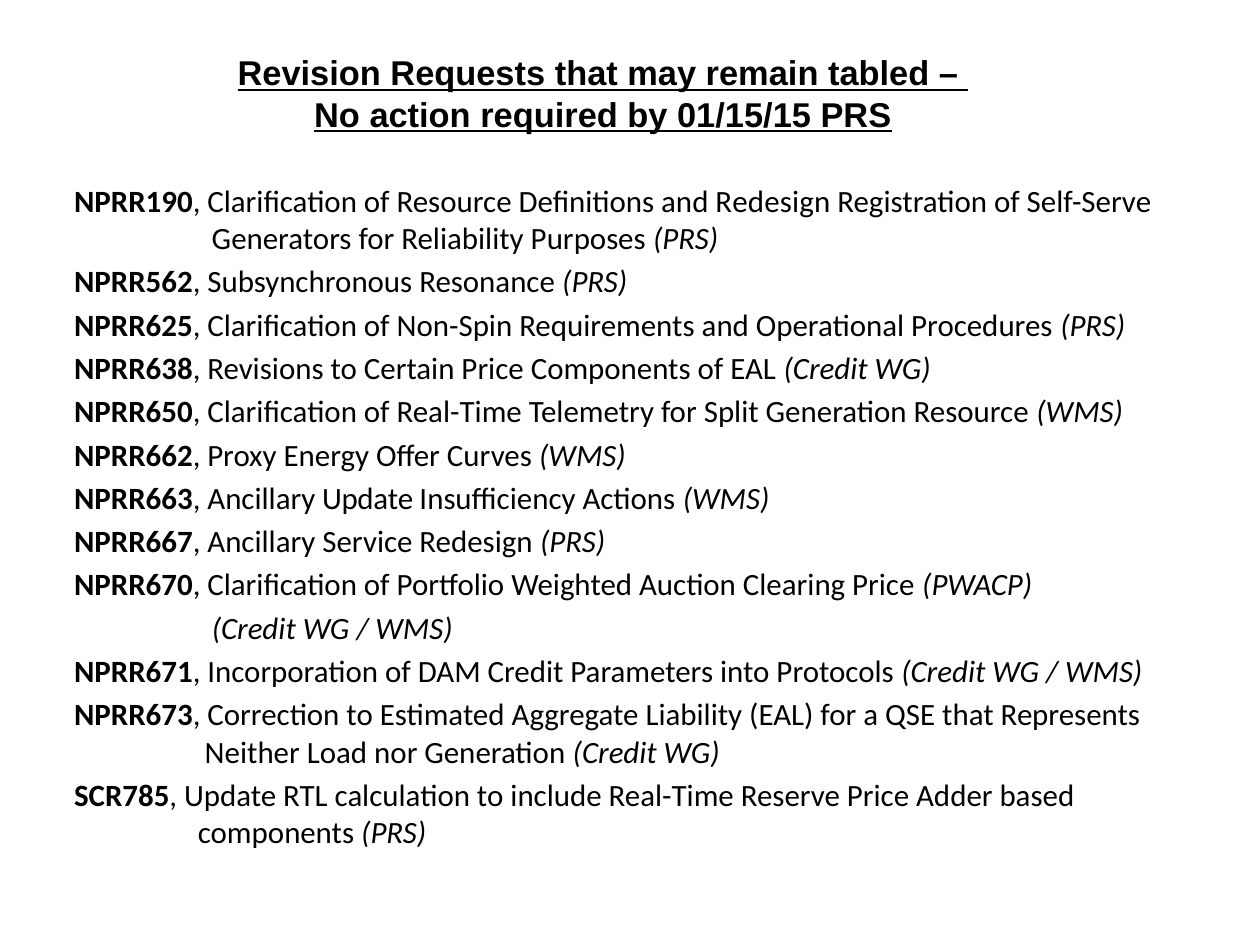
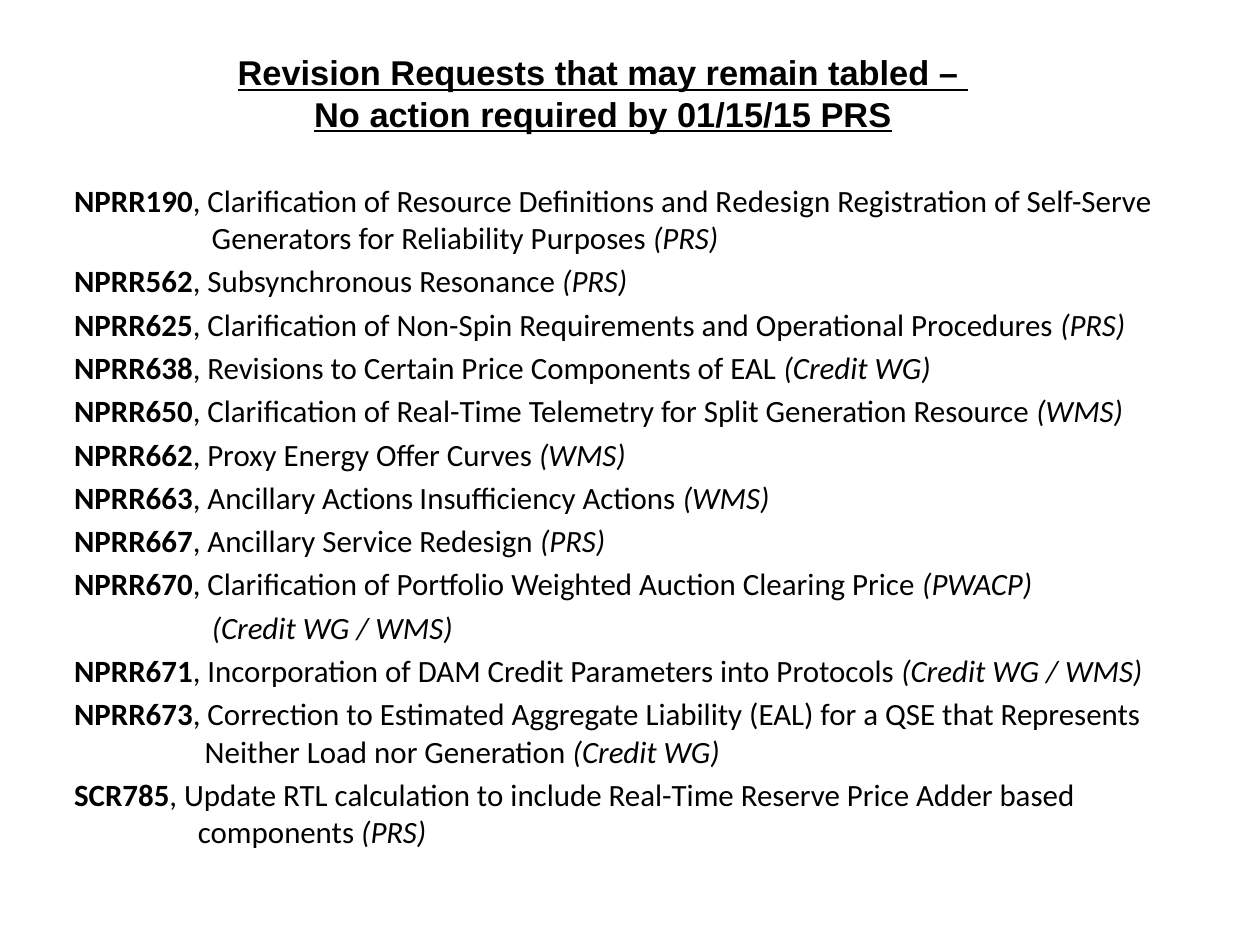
Ancillary Update: Update -> Actions (368, 499)
